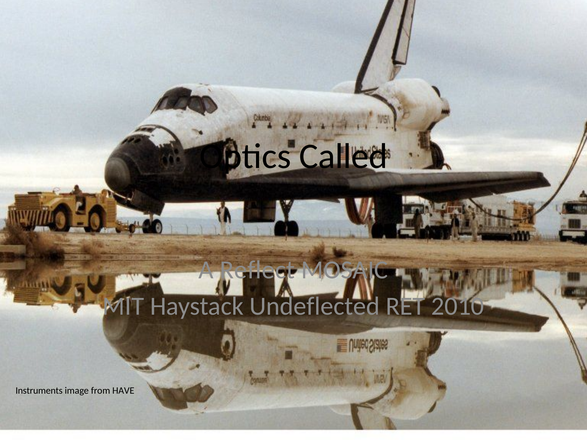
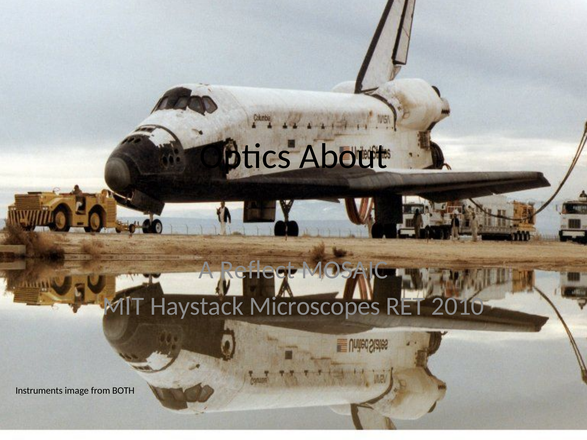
Called: Called -> About (343, 157)
Undeflected: Undeflected -> Microscopes (315, 306)
HAVE: HAVE -> BOTH (123, 391)
